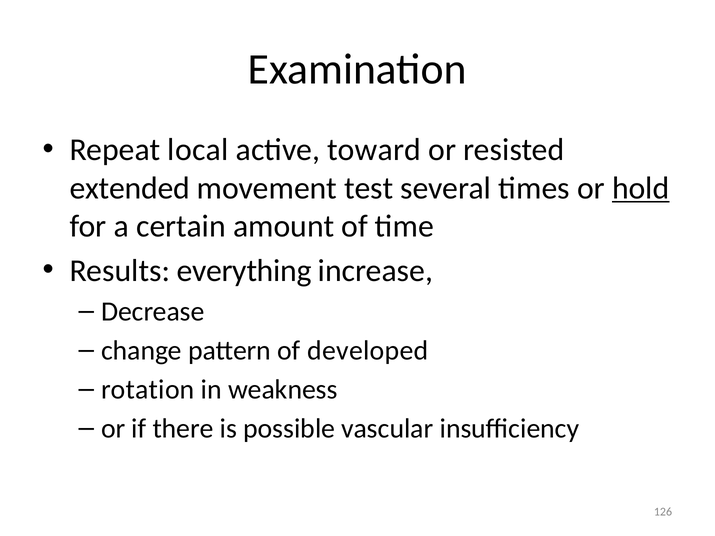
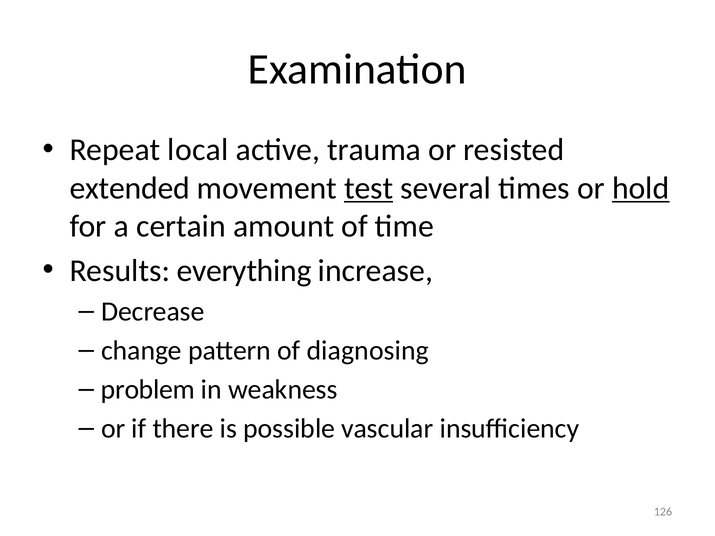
toward: toward -> trauma (374, 150)
test underline: none -> present (369, 188)
developed: developed -> diagnosing (368, 351)
rotation: rotation -> problem (148, 390)
